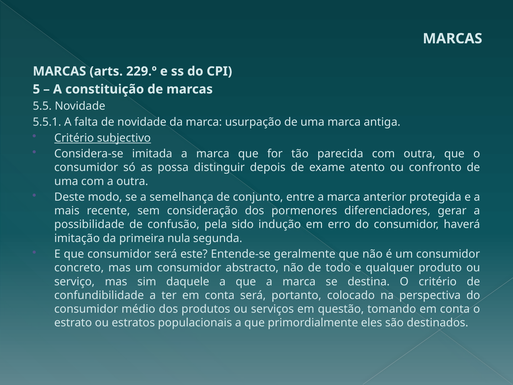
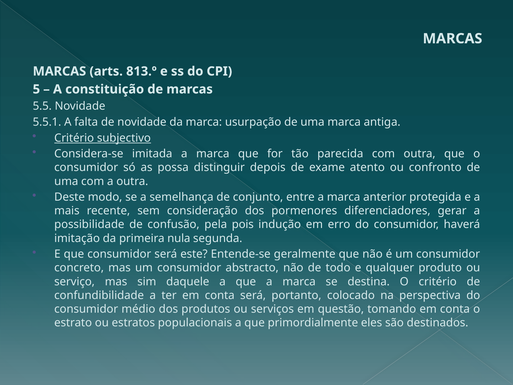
229.º: 229.º -> 813.º (141, 71)
sido: sido -> pois (243, 224)
